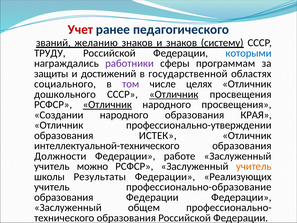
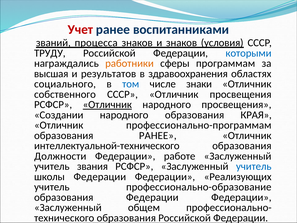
педагогического: педагогического -> воспитанниками (181, 30)
желанию: желанию -> процесса (96, 43)
систему: систему -> условия (222, 43)
работники colour: purple -> orange (129, 63)
защиты: защиты -> высшая (51, 74)
достижений: достижений -> результатов (109, 74)
государственной: государственной -> здравоохранения (188, 74)
том colour: purple -> blue (131, 84)
целях: целях -> знаки (199, 84)
дошкольного: дошкольного -> собственного (65, 94)
Отличник underline: present -> none (174, 94)
профессионально-утверждении: профессионально-утверждении -> профессионально-программам (199, 125)
образования ИСТЕК: ИСТЕК -> РАНЕЕ (158, 135)
можно: можно -> звания (92, 166)
учитель colour: orange -> blue (254, 166)
школы Результаты: Результаты -> Федерации (100, 176)
